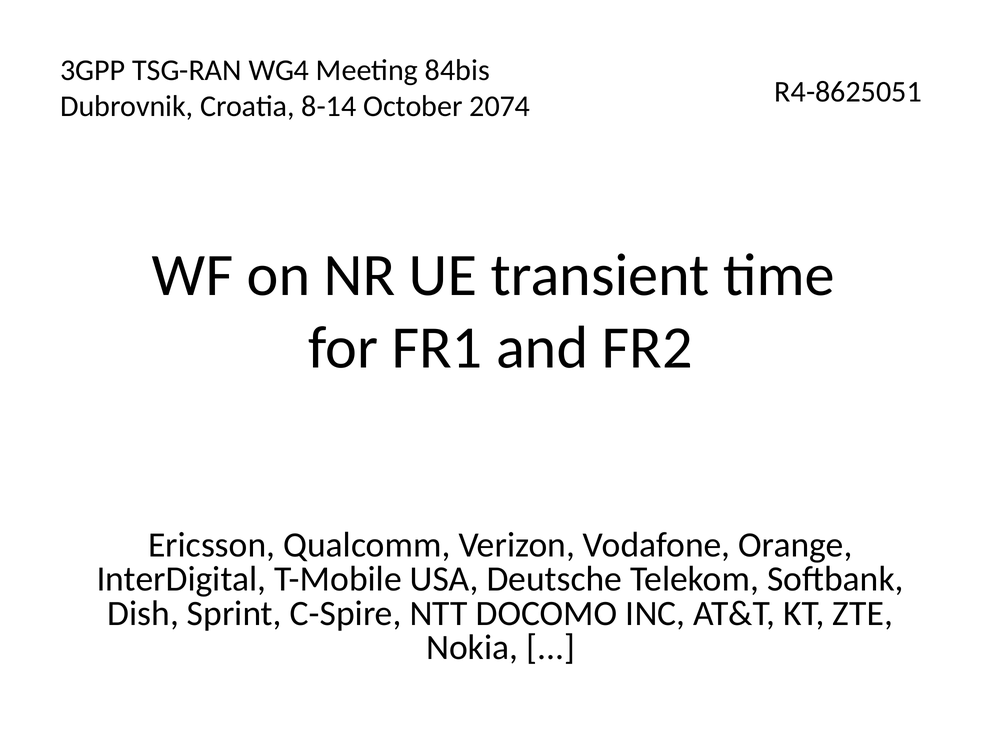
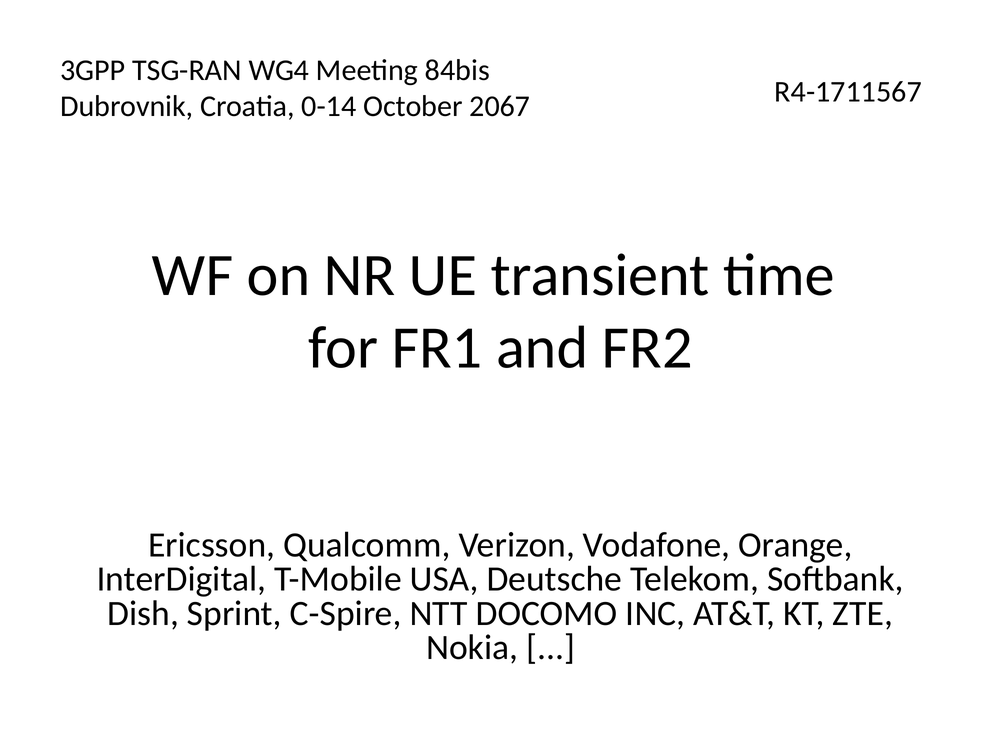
R4-8625051: R4-8625051 -> R4-1711567 (848, 92)
8-14: 8-14 -> 0-14 (329, 106)
2074: 2074 -> 2067 (500, 106)
